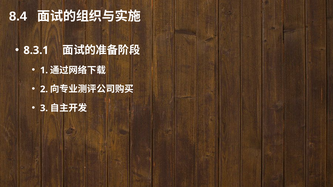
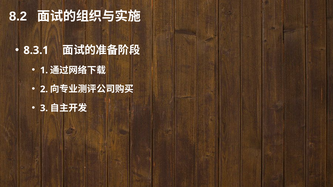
8.4: 8.4 -> 8.2 (18, 16)
